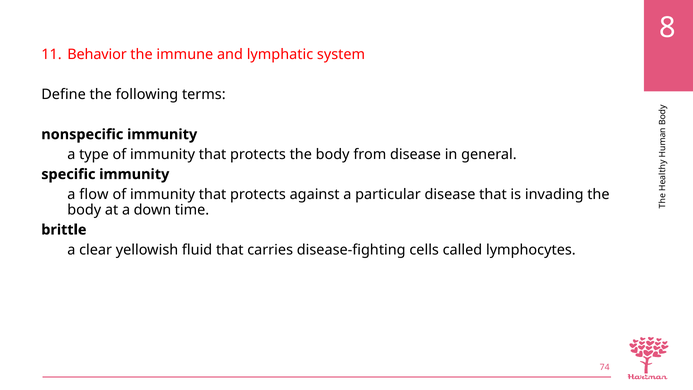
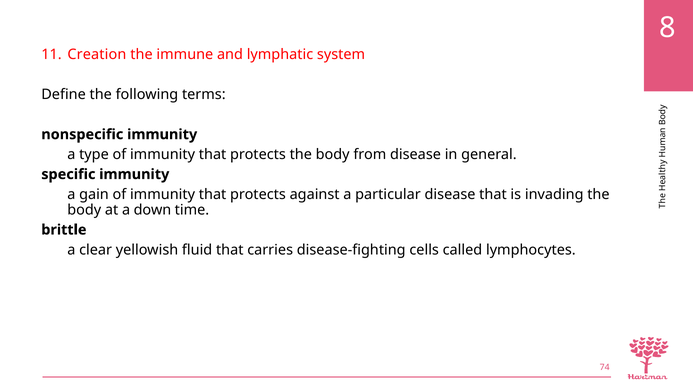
Behavior: Behavior -> Creation (97, 55)
flow: flow -> gain (94, 194)
